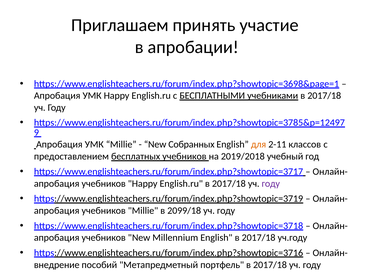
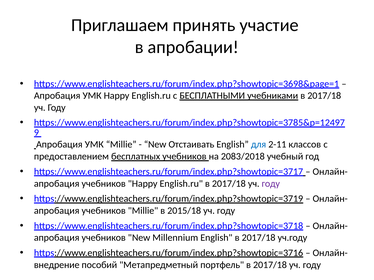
Собранных: Собранных -> Отстаивать (191, 145)
для colour: orange -> blue (259, 145)
2019/2018: 2019/2018 -> 2083/2018 (243, 157)
2099/18: 2099/18 -> 2015/18 (184, 211)
